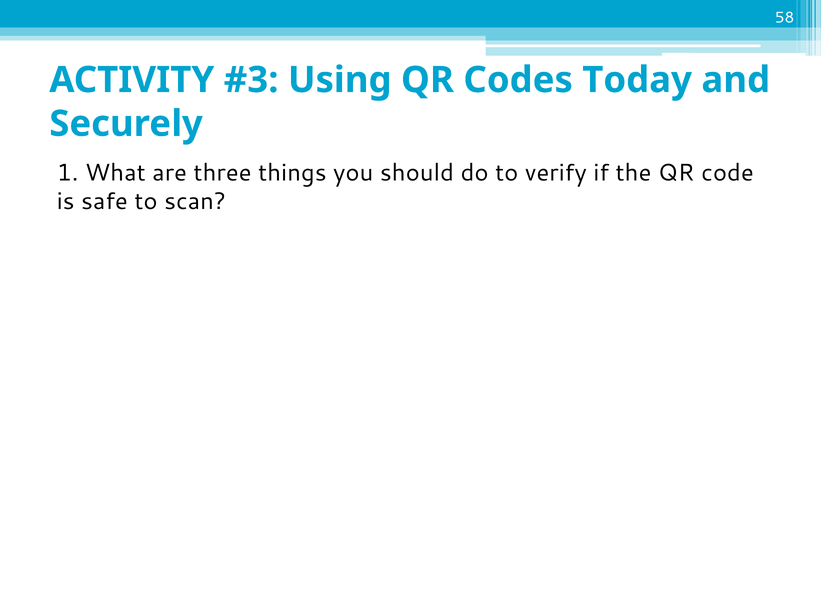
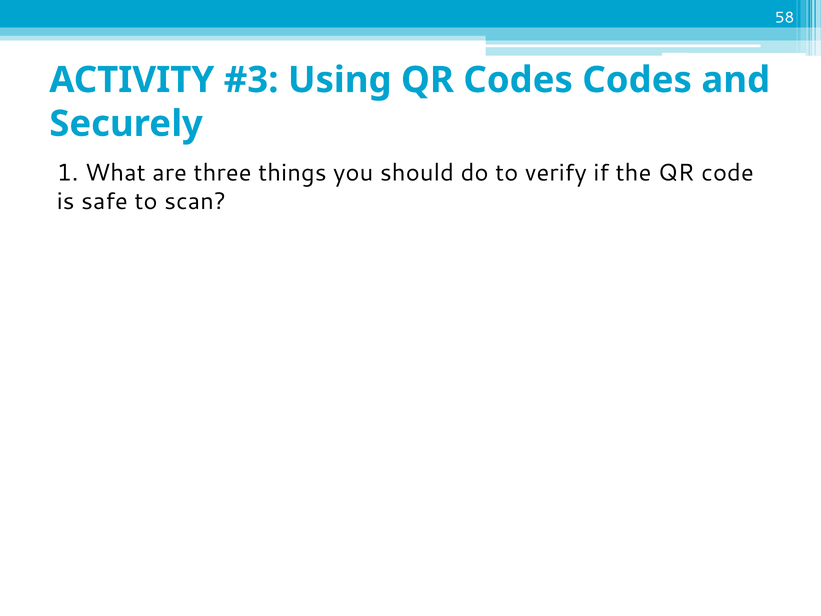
Codes Today: Today -> Codes (637, 80)
